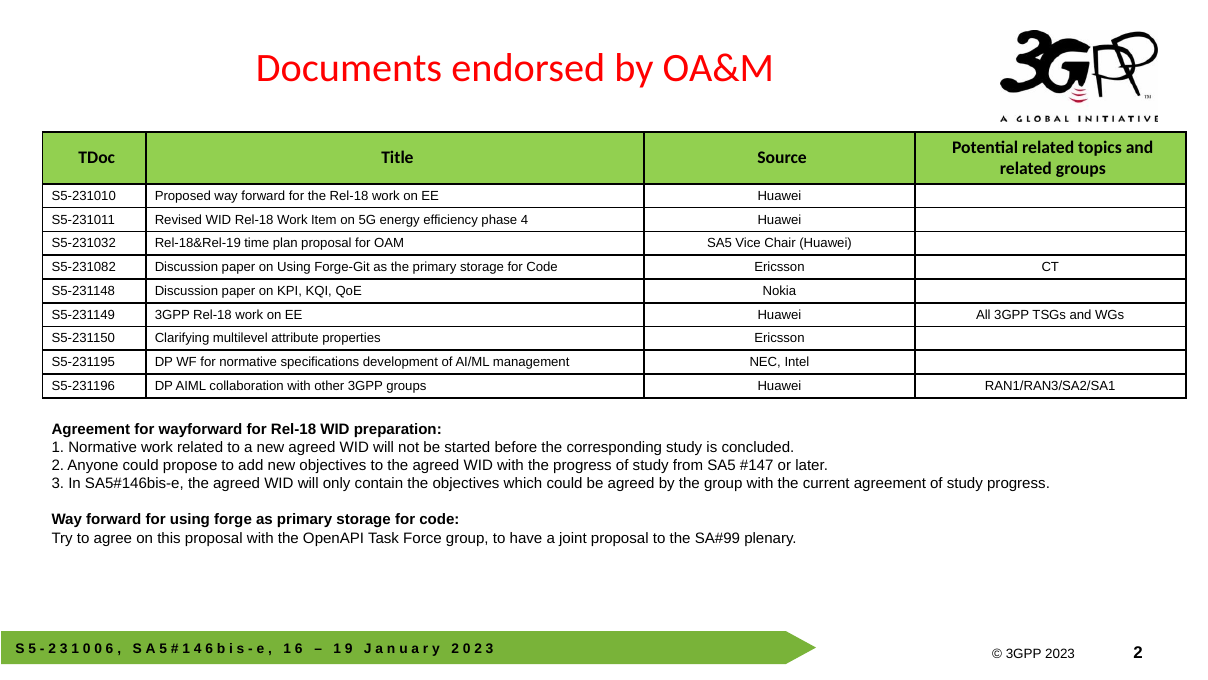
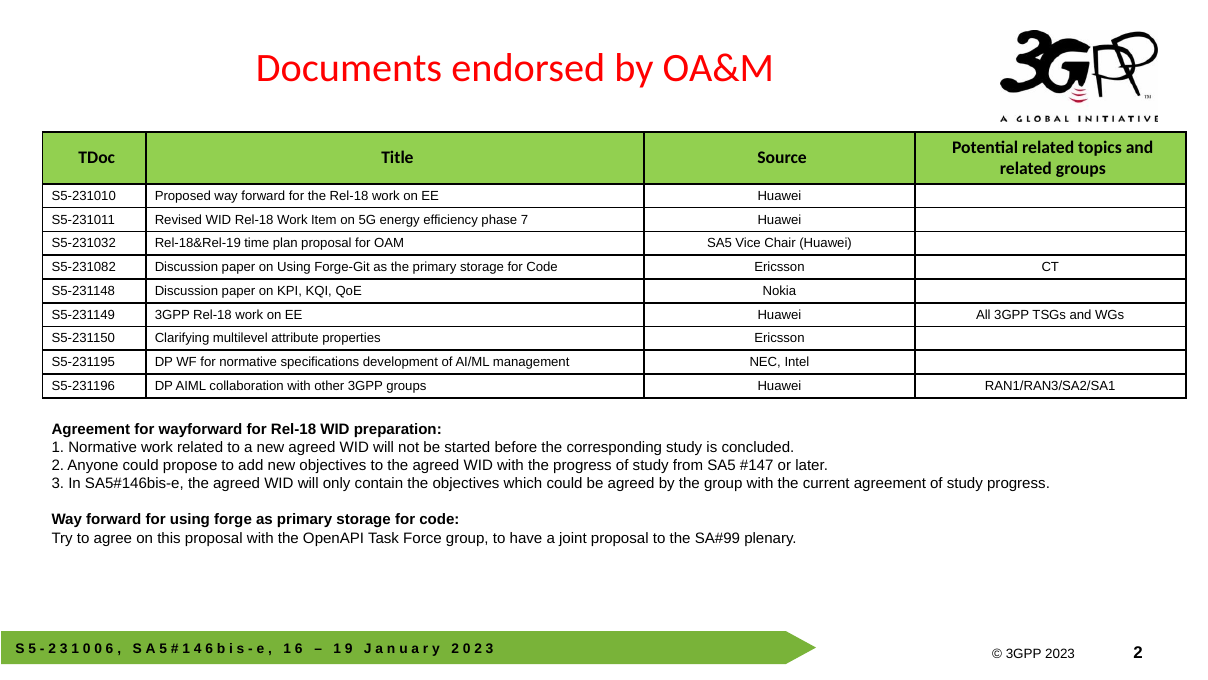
phase 4: 4 -> 7 (524, 220)
